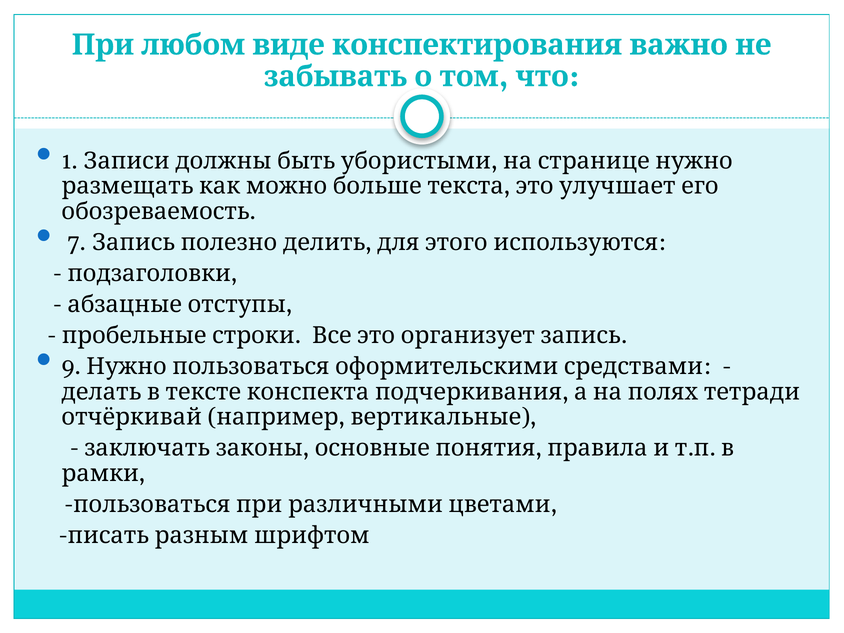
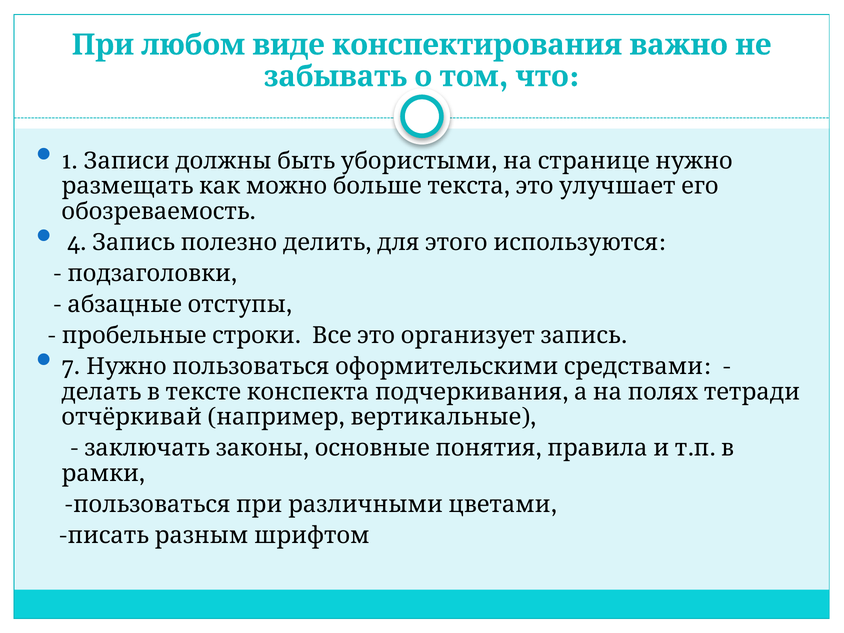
7: 7 -> 4 (77, 242)
9: 9 -> 7 (71, 366)
